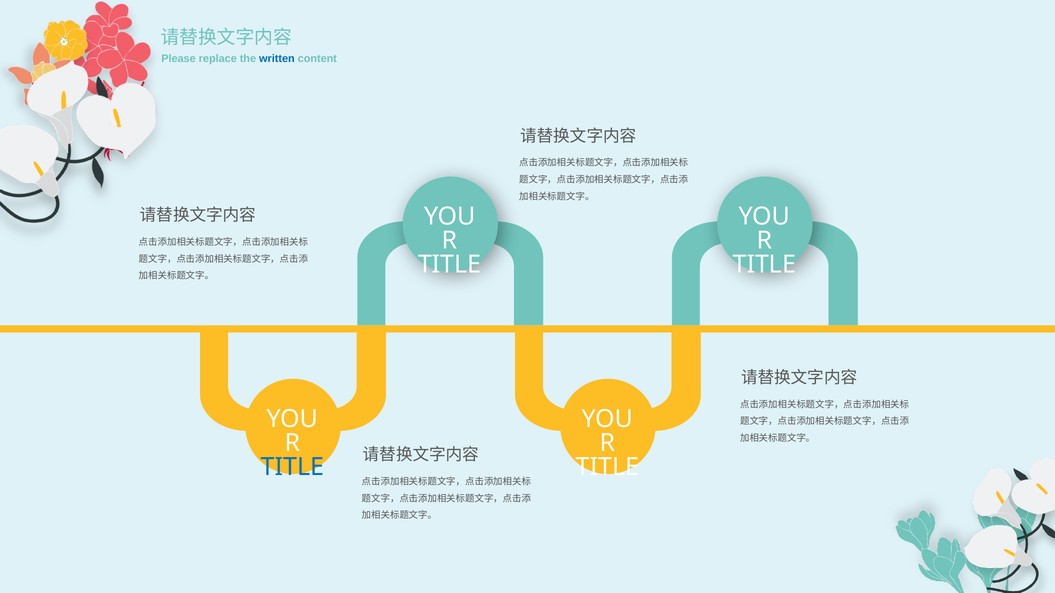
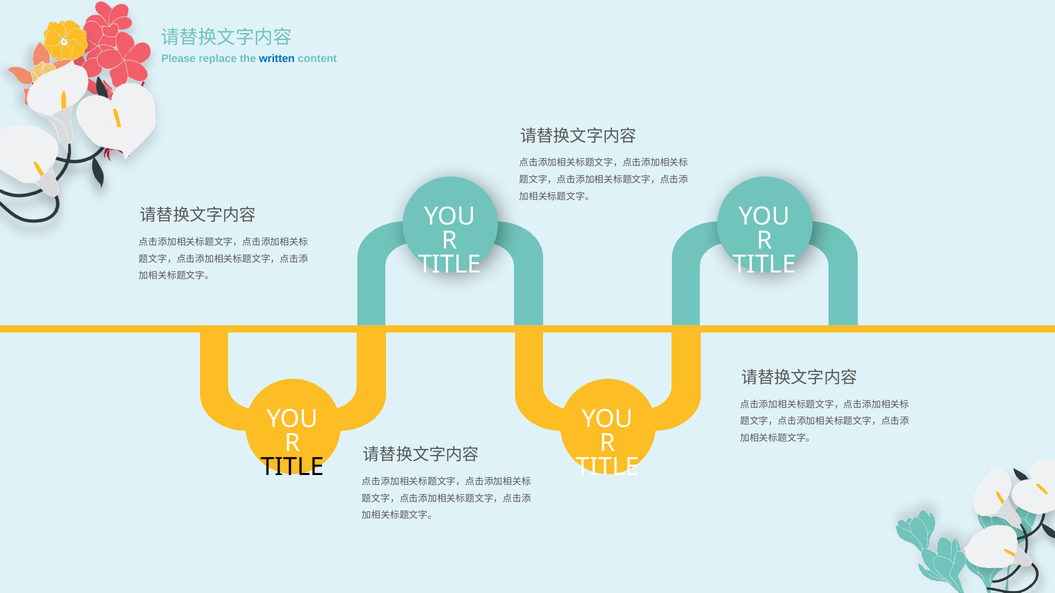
TITLE colour: blue -> black (293, 467)
